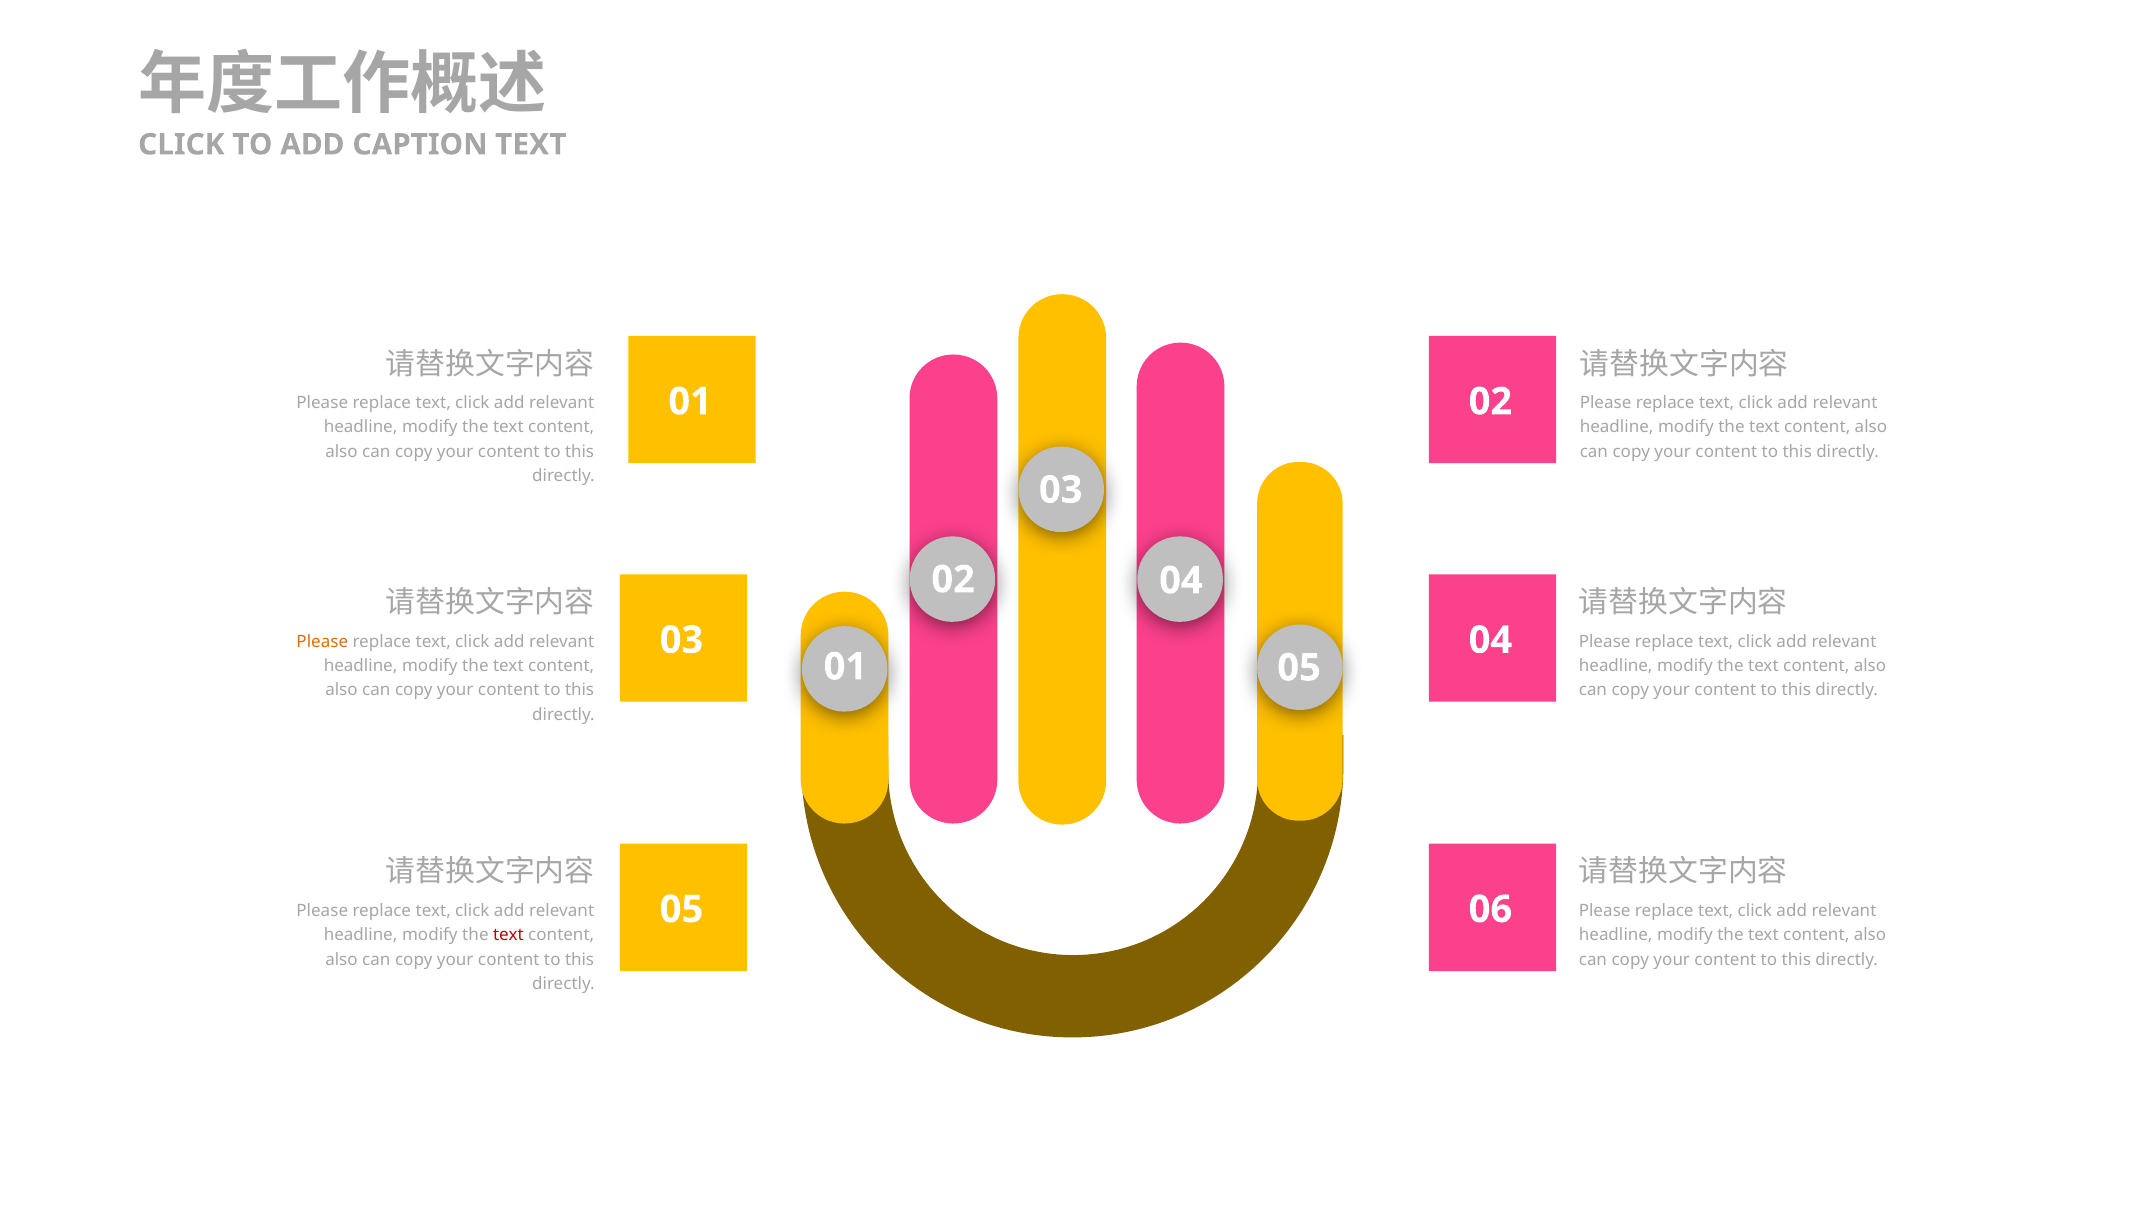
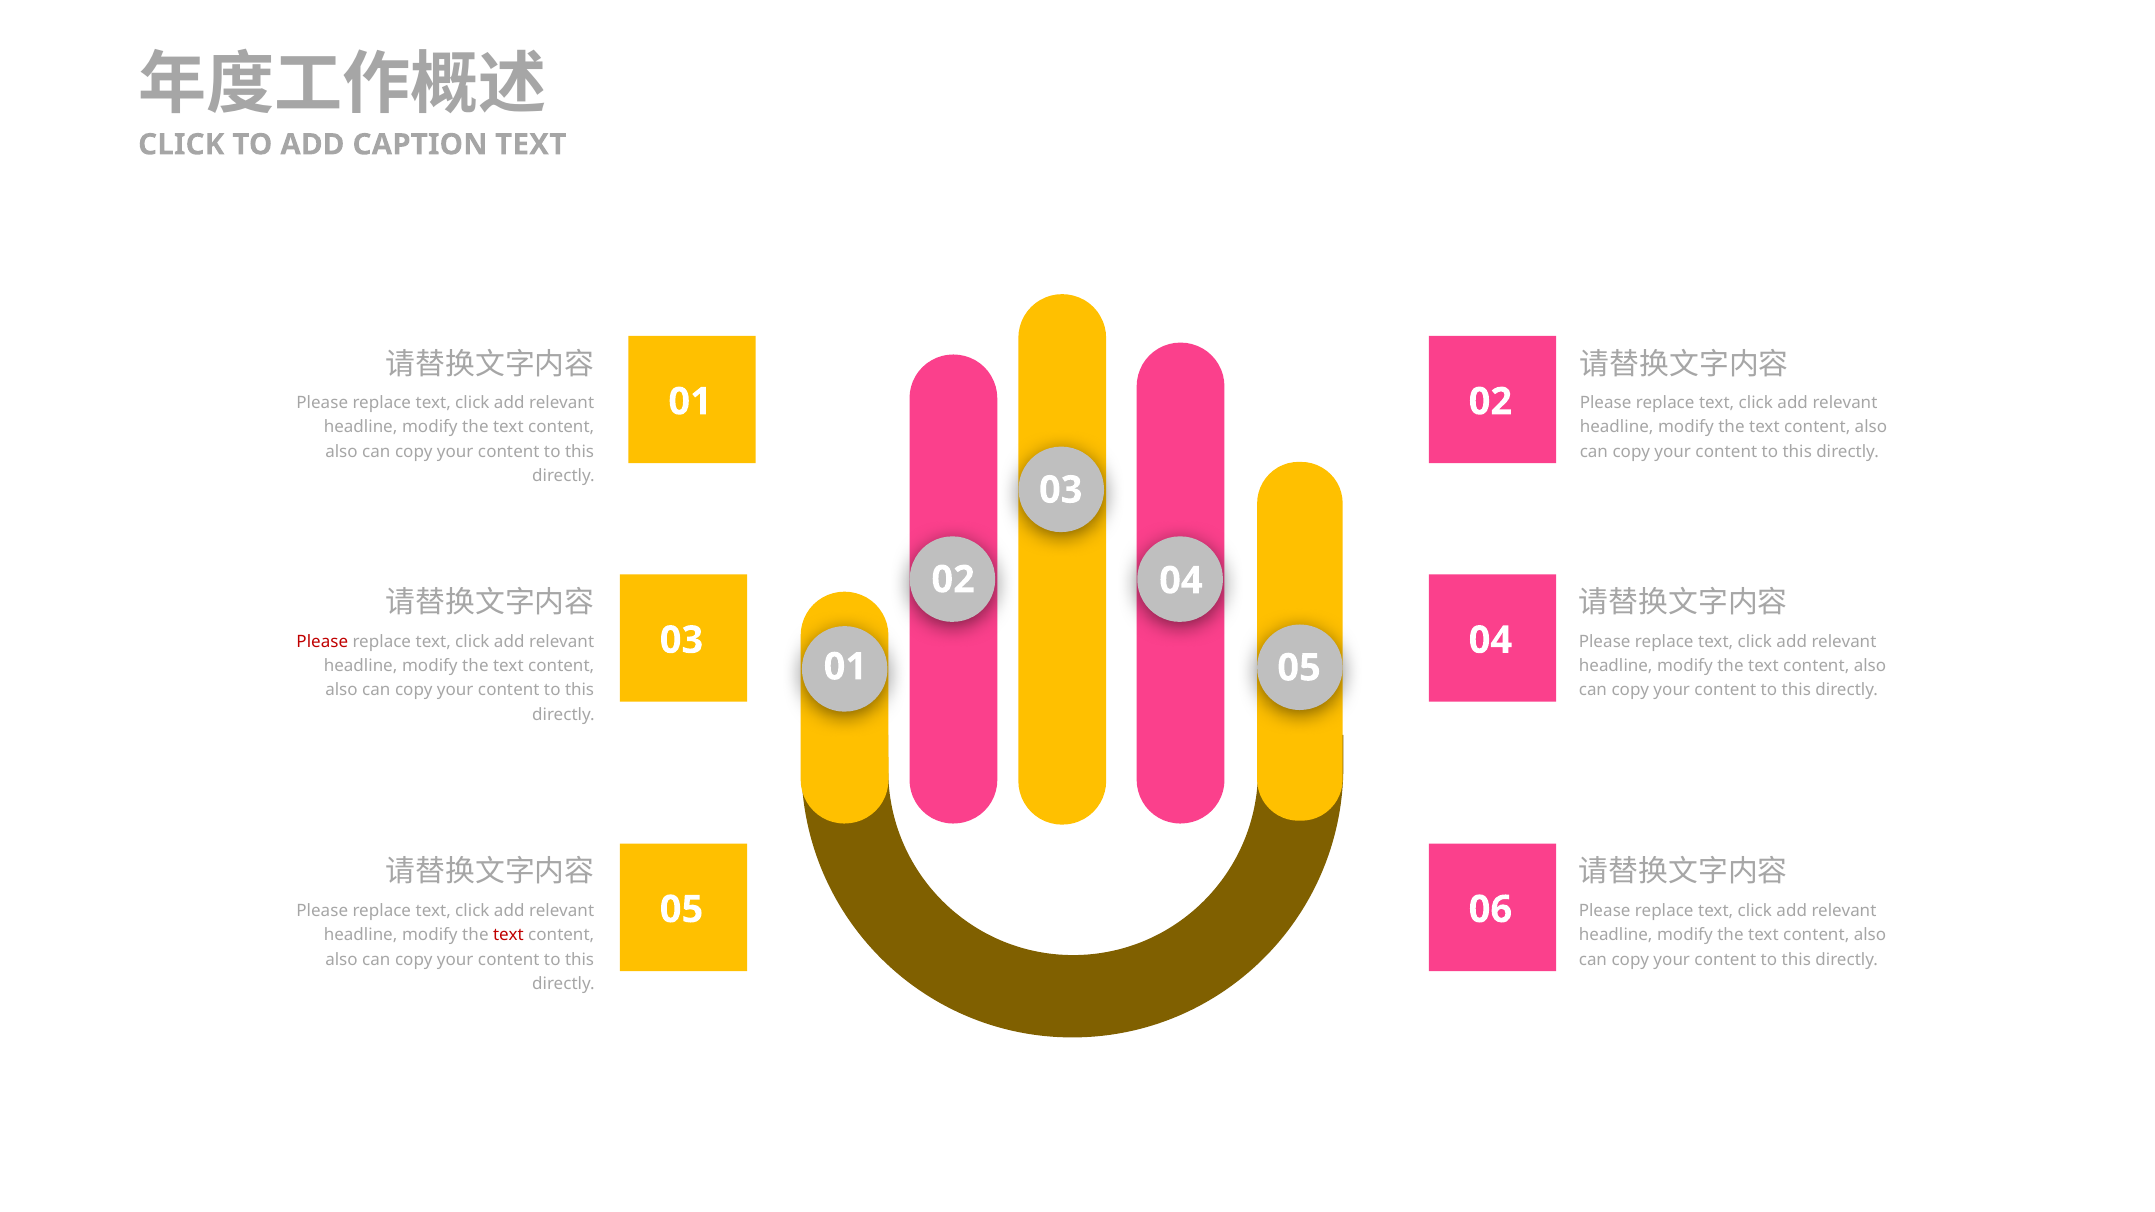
Please colour: orange -> red (322, 642)
